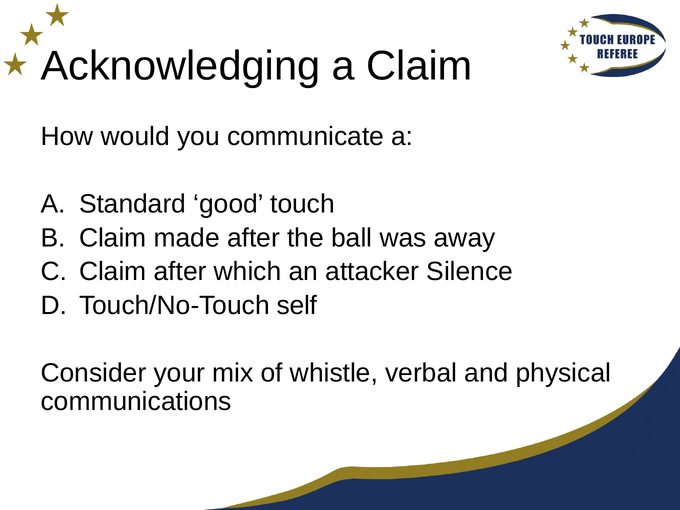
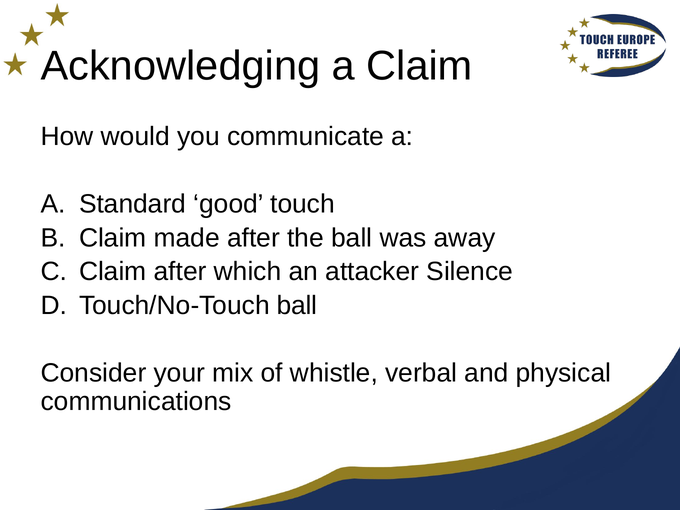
Touch/No-Touch self: self -> ball (297, 306)
